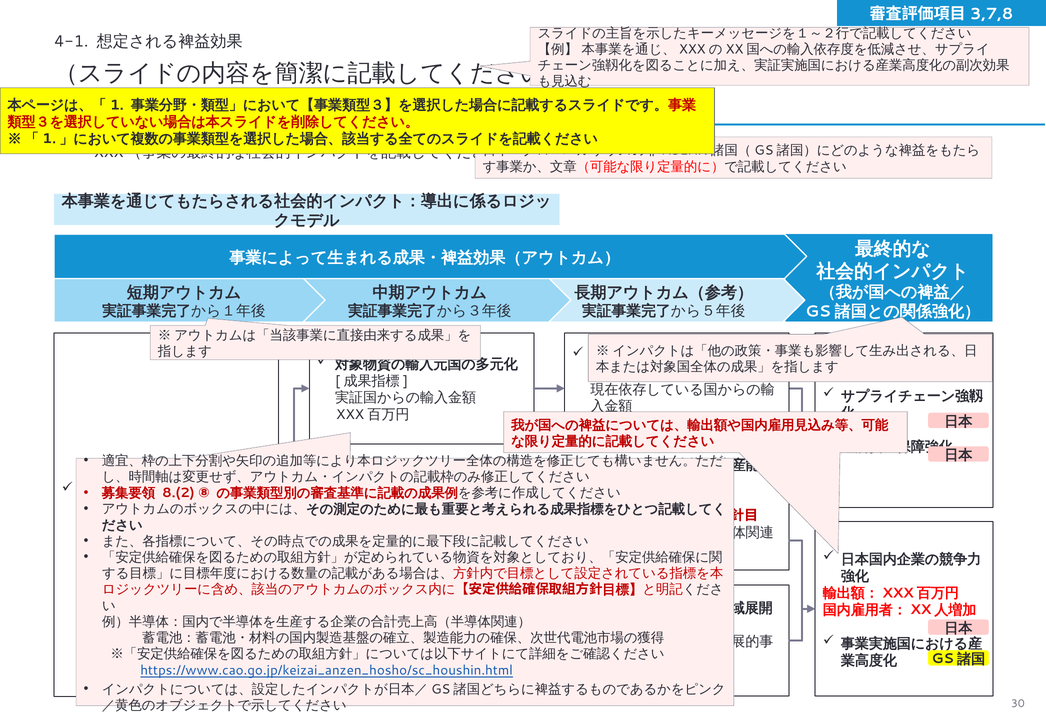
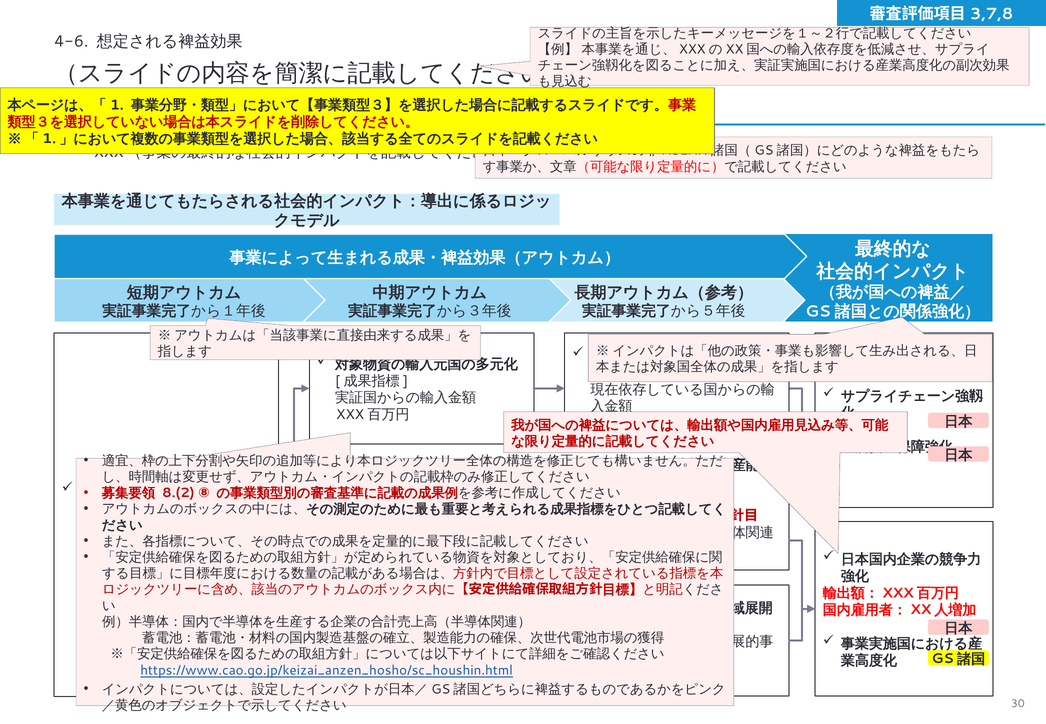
4-1: 4-1 -> 4-6 (71, 41)
